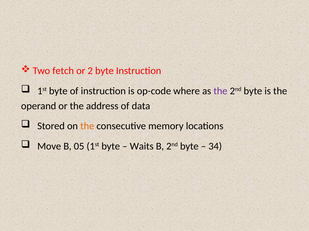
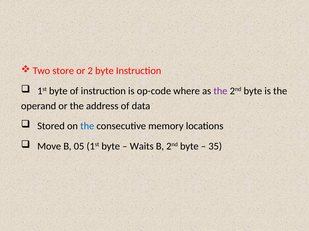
fetch: fetch -> store (63, 71)
the colour: orange -> blue (87, 126)
34: 34 -> 35 (215, 147)
